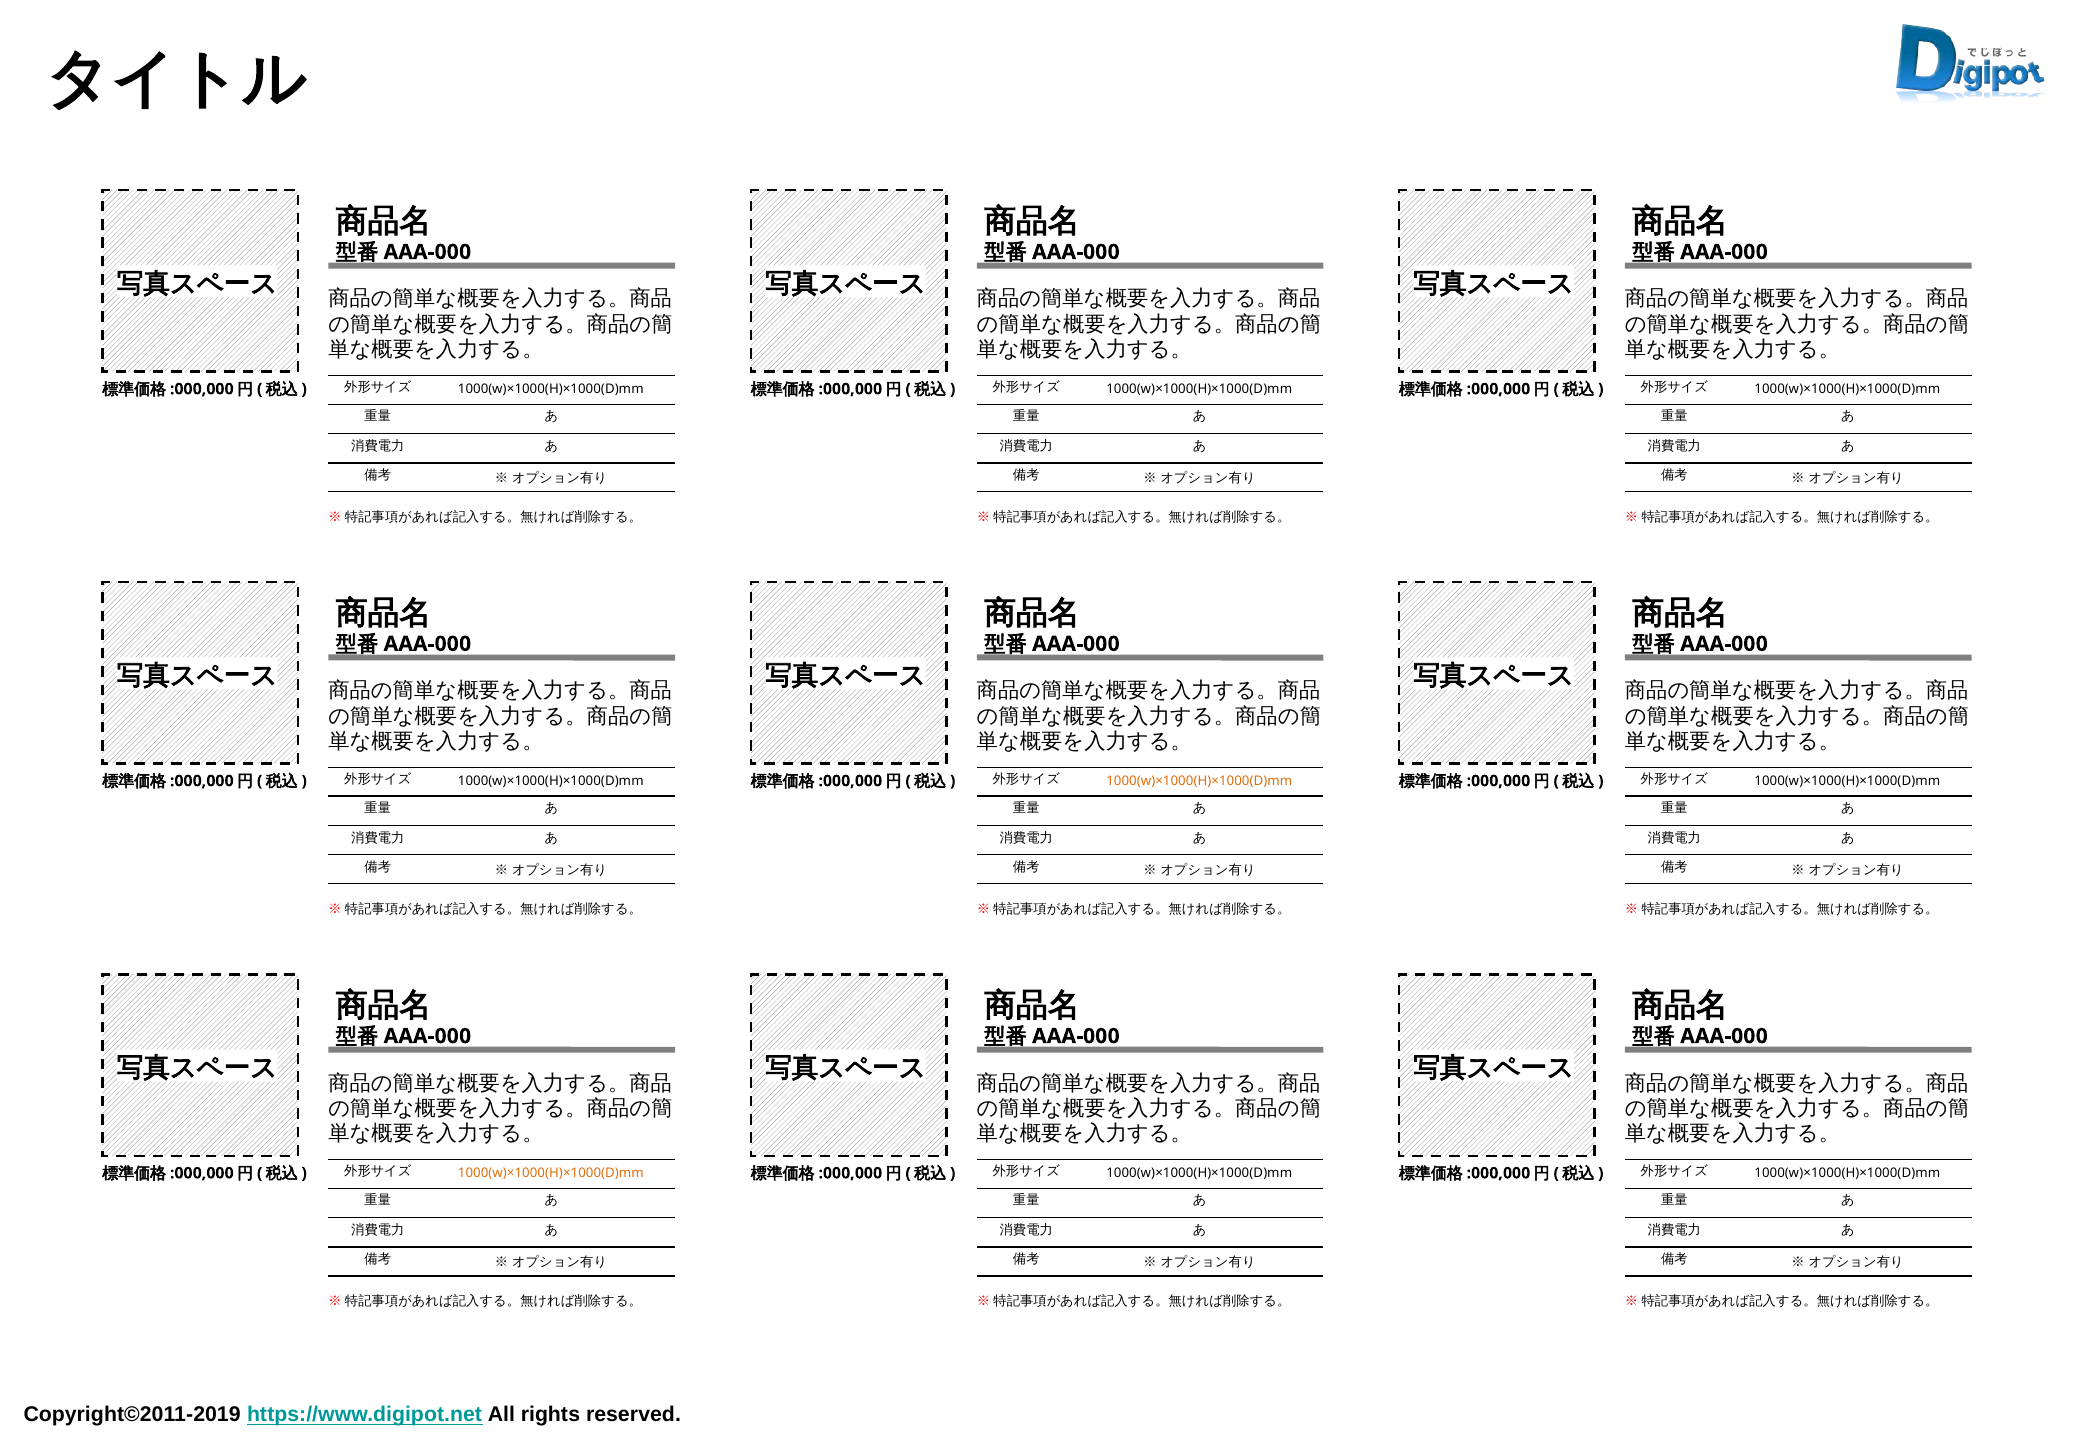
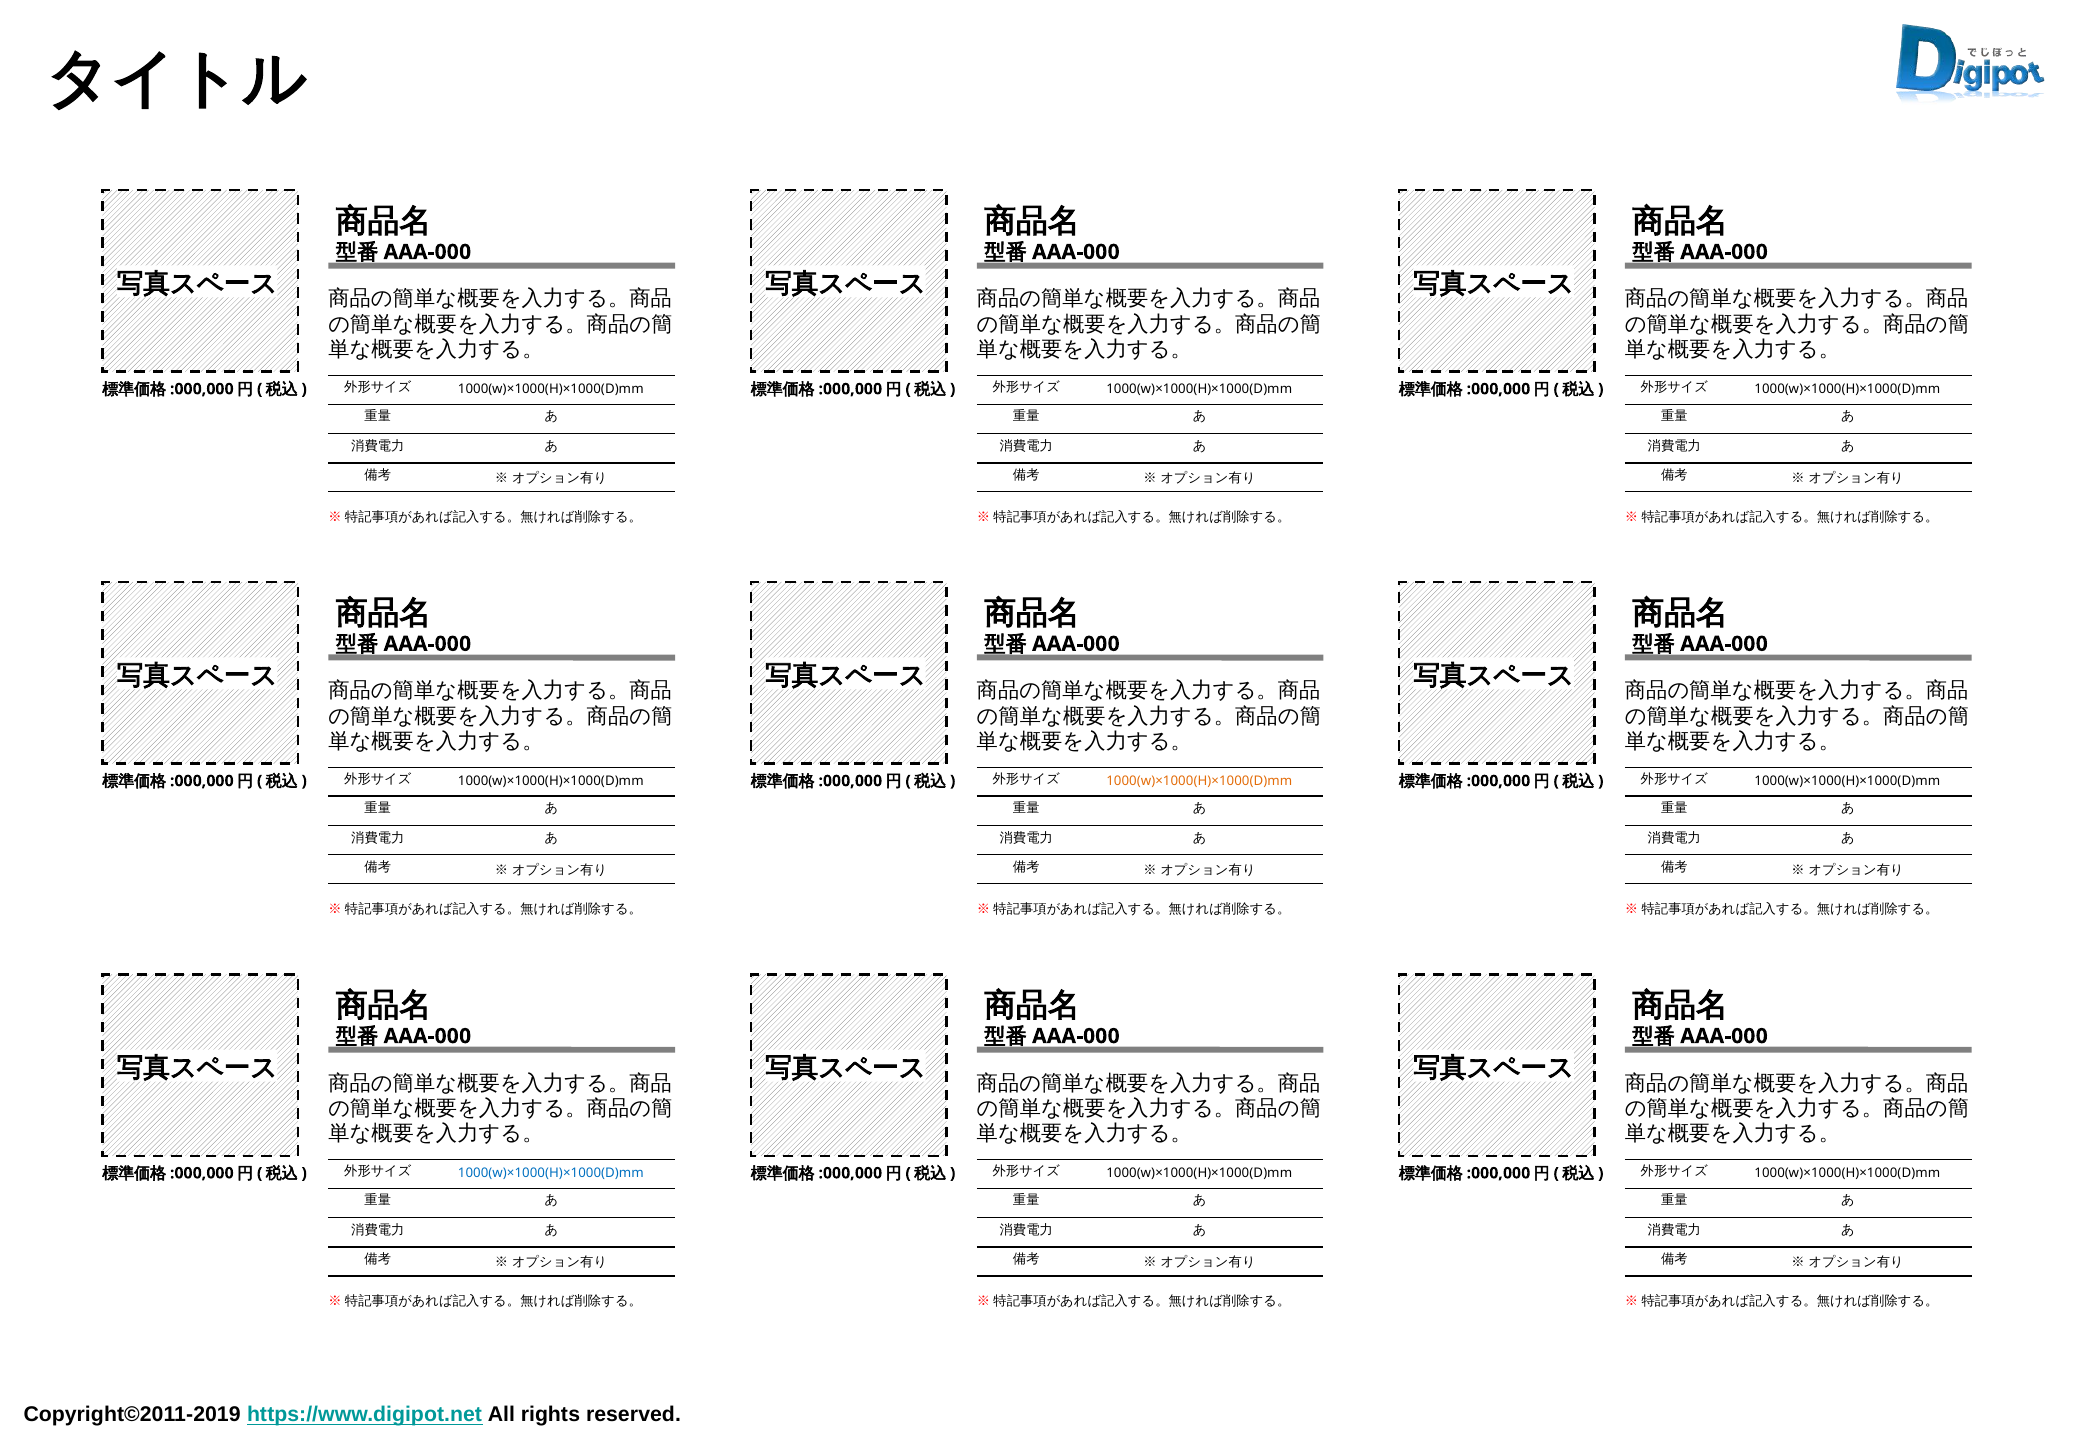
1000(w)×1000(H)×1000(D)mm colour: orange -> blue (551, 1173)
